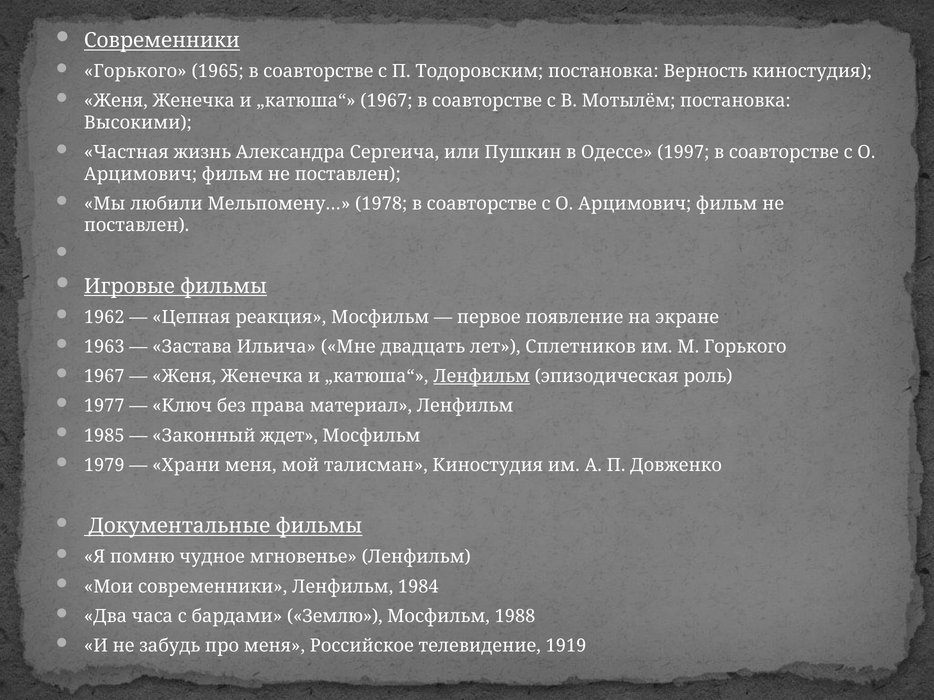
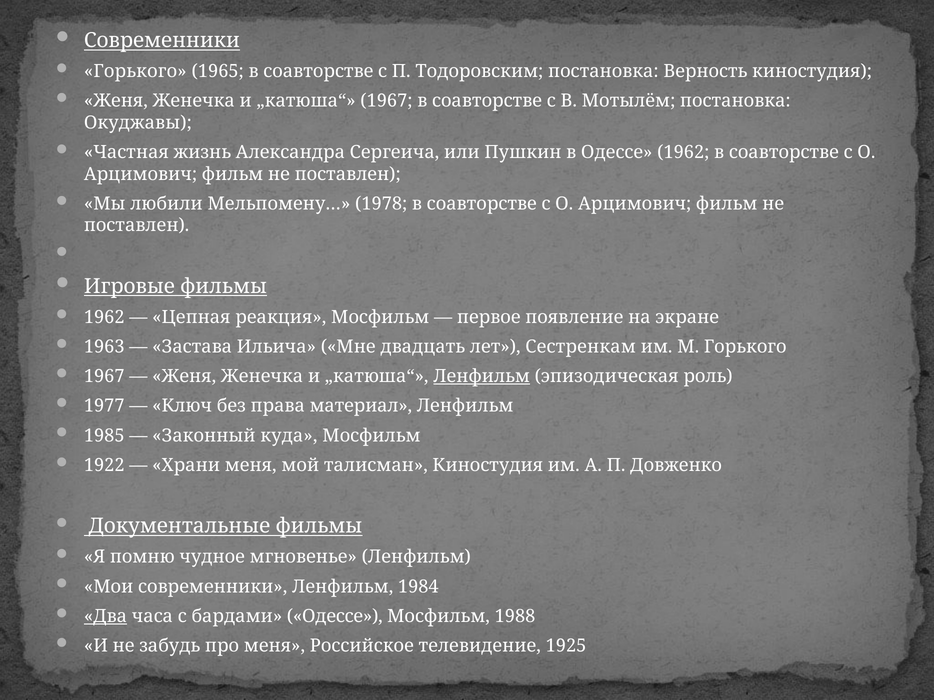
Высокими: Высокими -> Окуджавы (138, 123)
Одессе 1997: 1997 -> 1962 (683, 152)
Сплетников: Сплетников -> Сестренкам (581, 347)
ждет: ждет -> куда (289, 436)
1979: 1979 -> 1922 (104, 465)
Два underline: none -> present (106, 617)
бардами Землю: Землю -> Одессе (335, 617)
1919: 1919 -> 1925 (566, 646)
